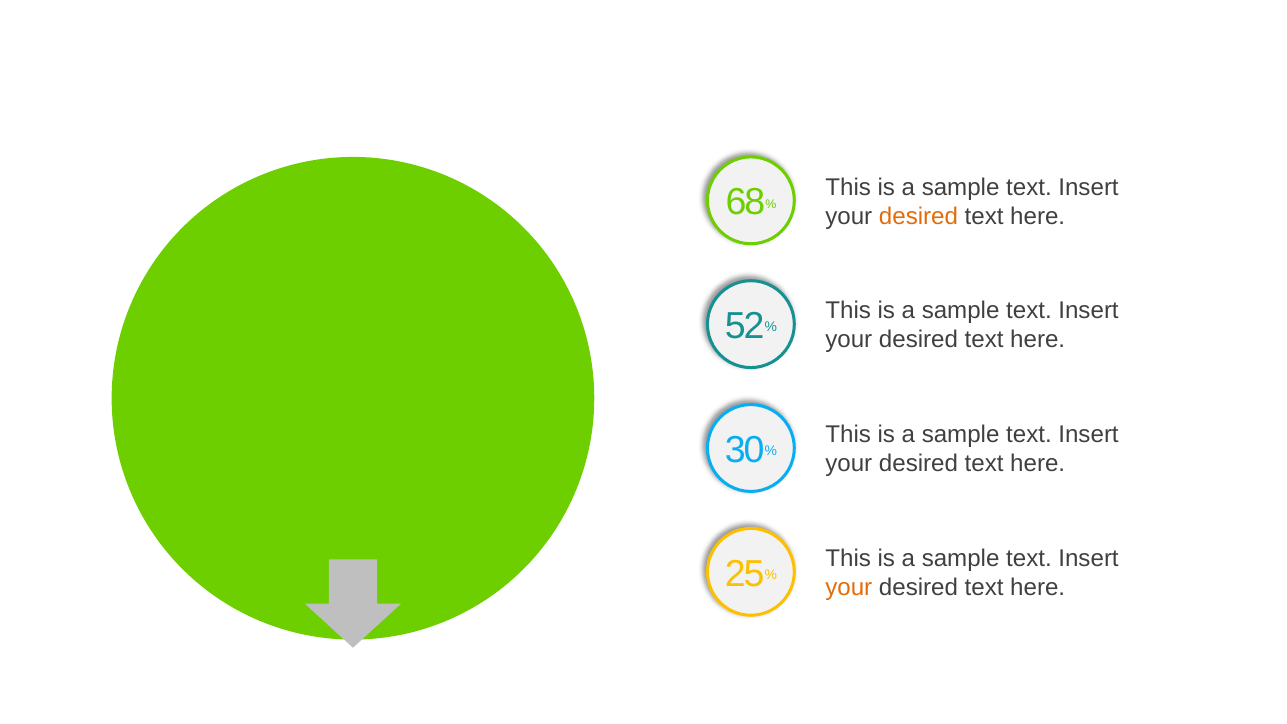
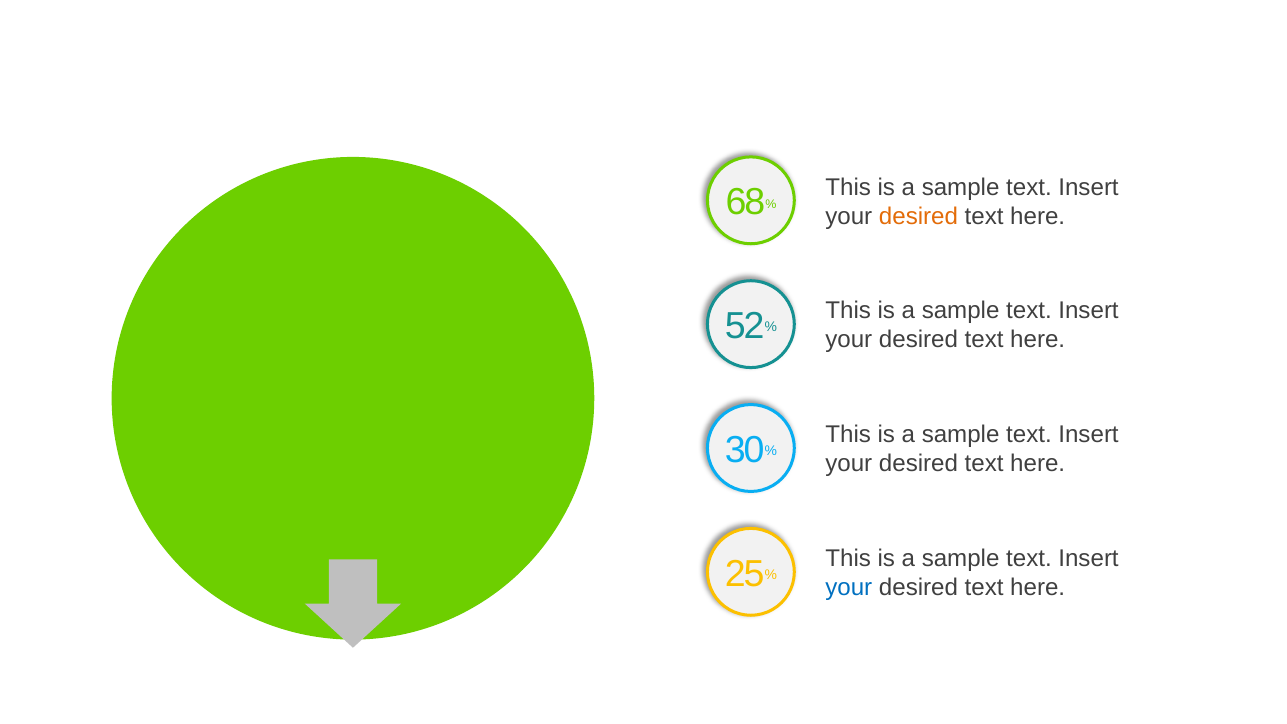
your colour: orange -> blue (849, 588)
